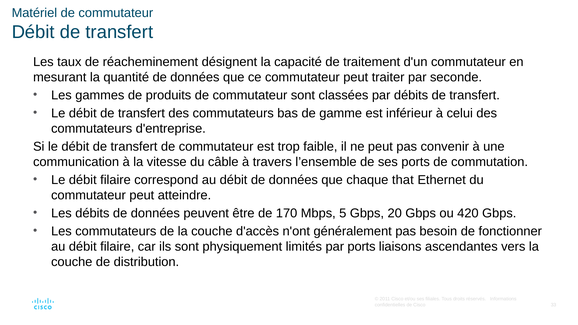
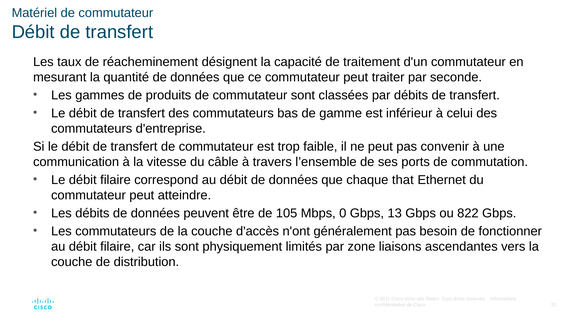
170: 170 -> 105 (287, 213)
5: 5 -> 0 (343, 213)
20: 20 -> 13 (395, 213)
420: 420 -> 822 (468, 213)
par ports: ports -> zone (361, 247)
